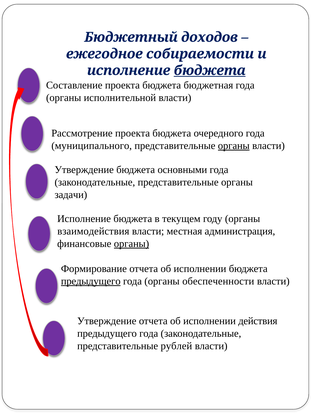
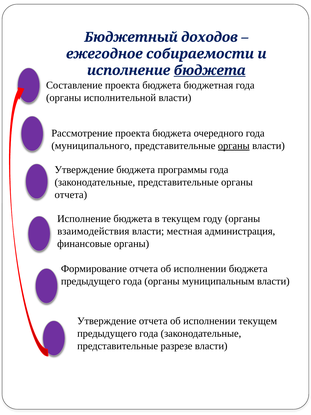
основными: основными -> программы (182, 170)
задачи: задачи -> отчета (71, 194)
органы underline: present -> none (132, 244)
предыдущего underline: present -> none (91, 281)
обеспеченности: обеспеченности -> муниципальным (218, 281)
исполнении действия: действия -> текущем (258, 321)
рублей: рублей -> разрезе (177, 346)
